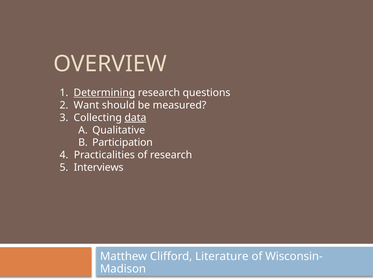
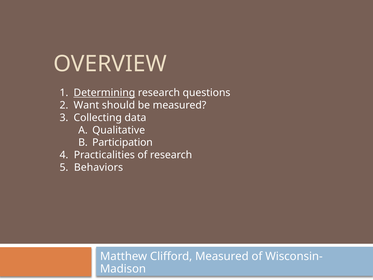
data underline: present -> none (135, 118)
Interviews: Interviews -> Behaviors (99, 167)
Clifford Literature: Literature -> Measured (222, 256)
